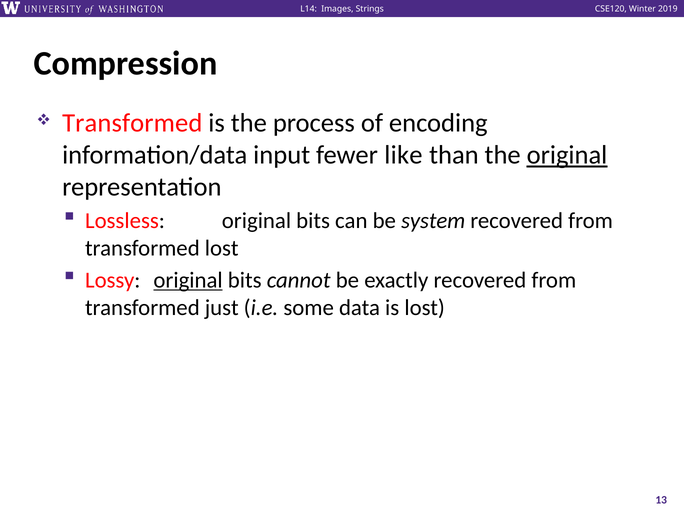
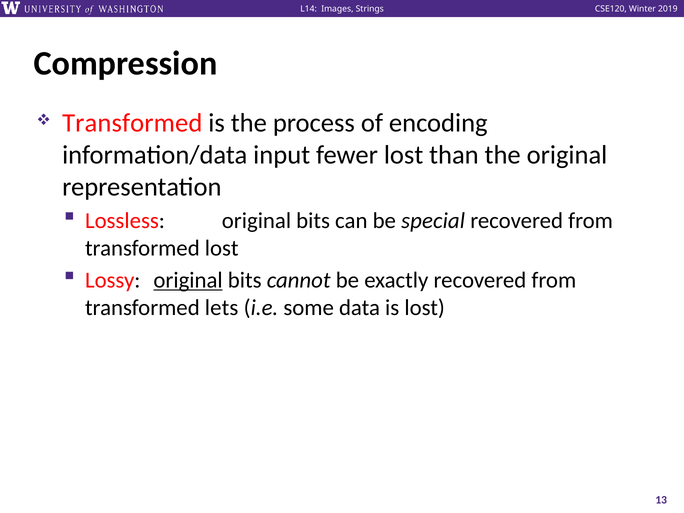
fewer like: like -> lost (404, 155)
original underline: present -> none (567, 155)
system: system -> special (433, 221)
just: just -> lets (222, 308)
